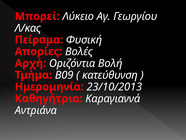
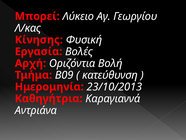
Πείραμα: Πείραμα -> Κίνησης (39, 40)
Απορίες: Απορίες -> Εργασία (39, 51)
